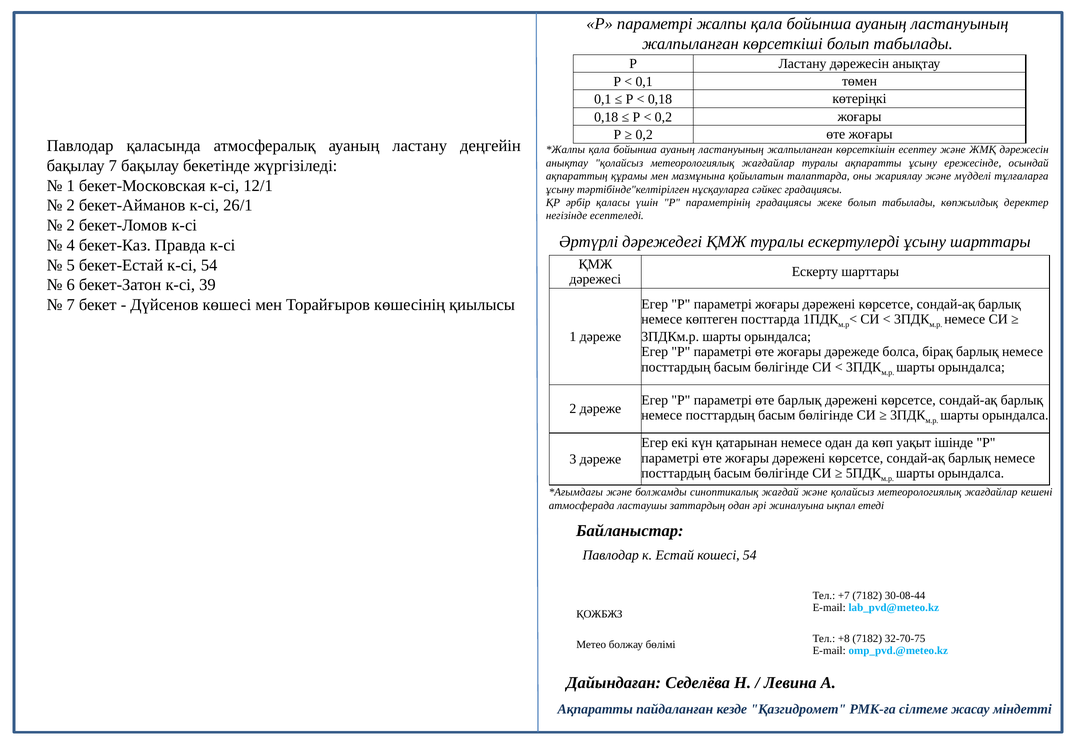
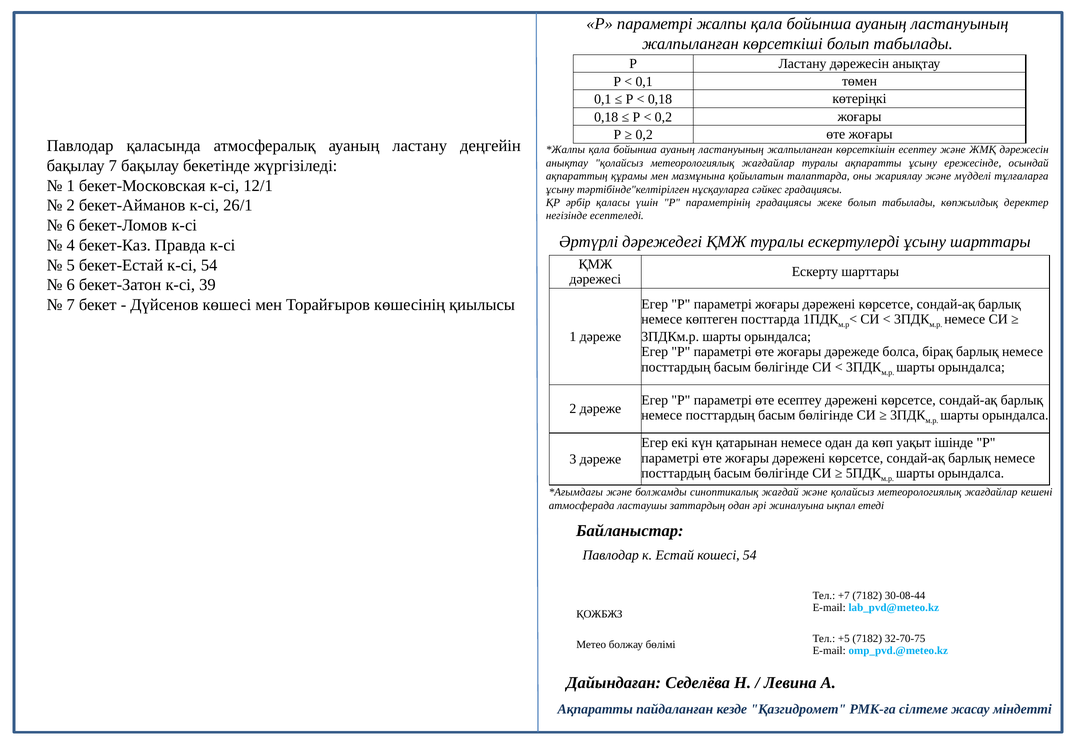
2: 2 -> 6 (71, 225)
өте барлық: барлық -> есептеу (800, 400)
+8: +8 -> +5 (844, 639)
